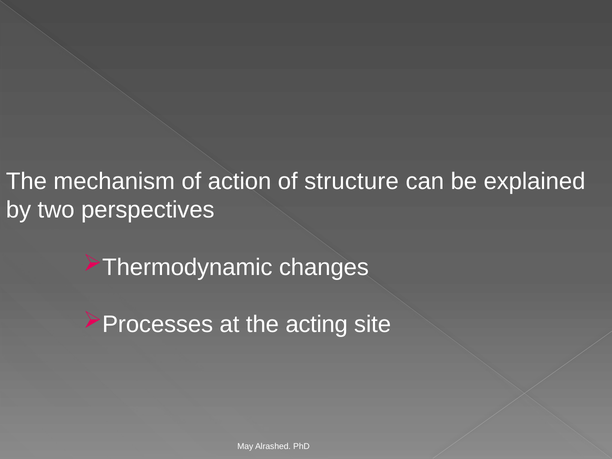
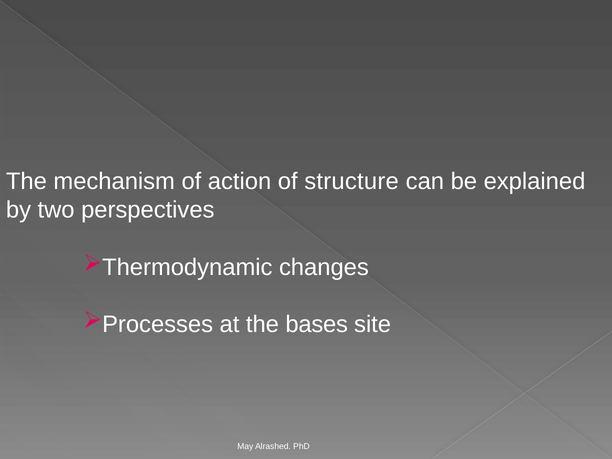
acting: acting -> bases (317, 324)
